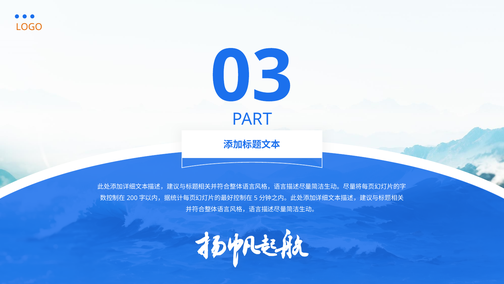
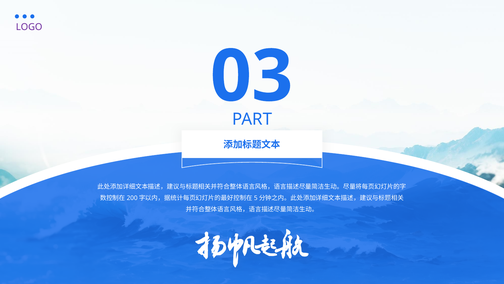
LOGO colour: orange -> purple (29, 27)
